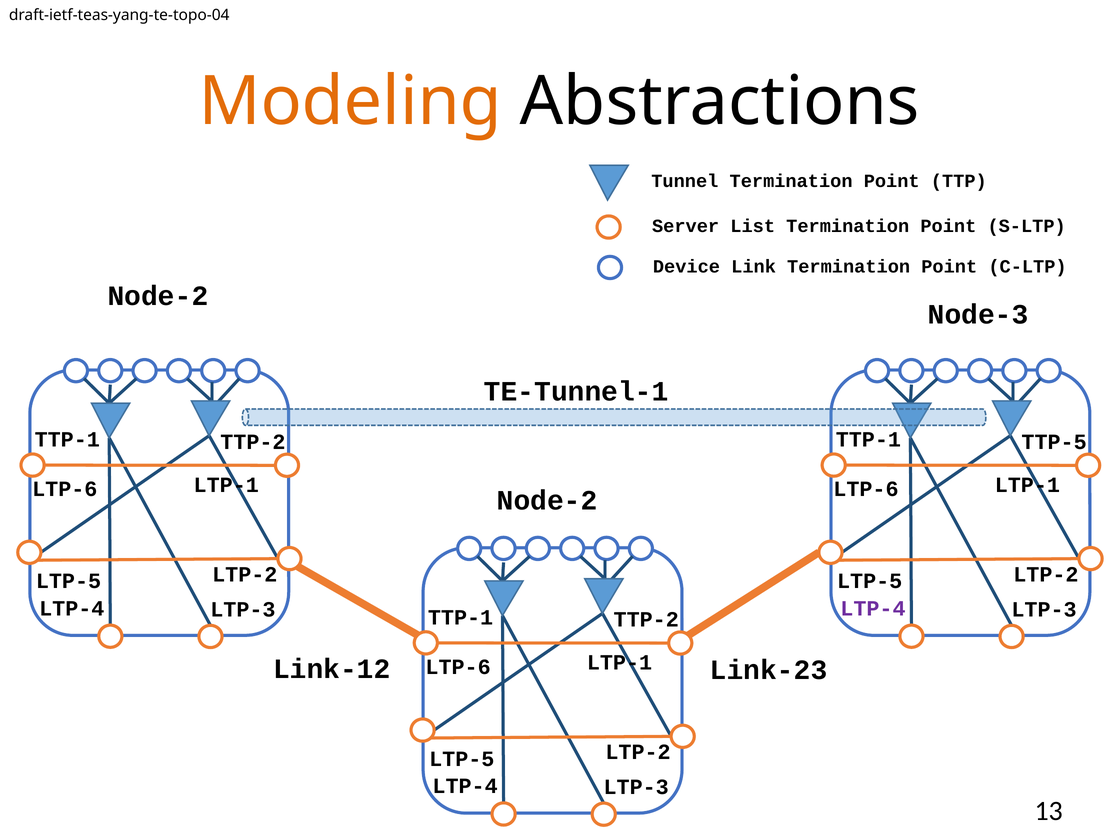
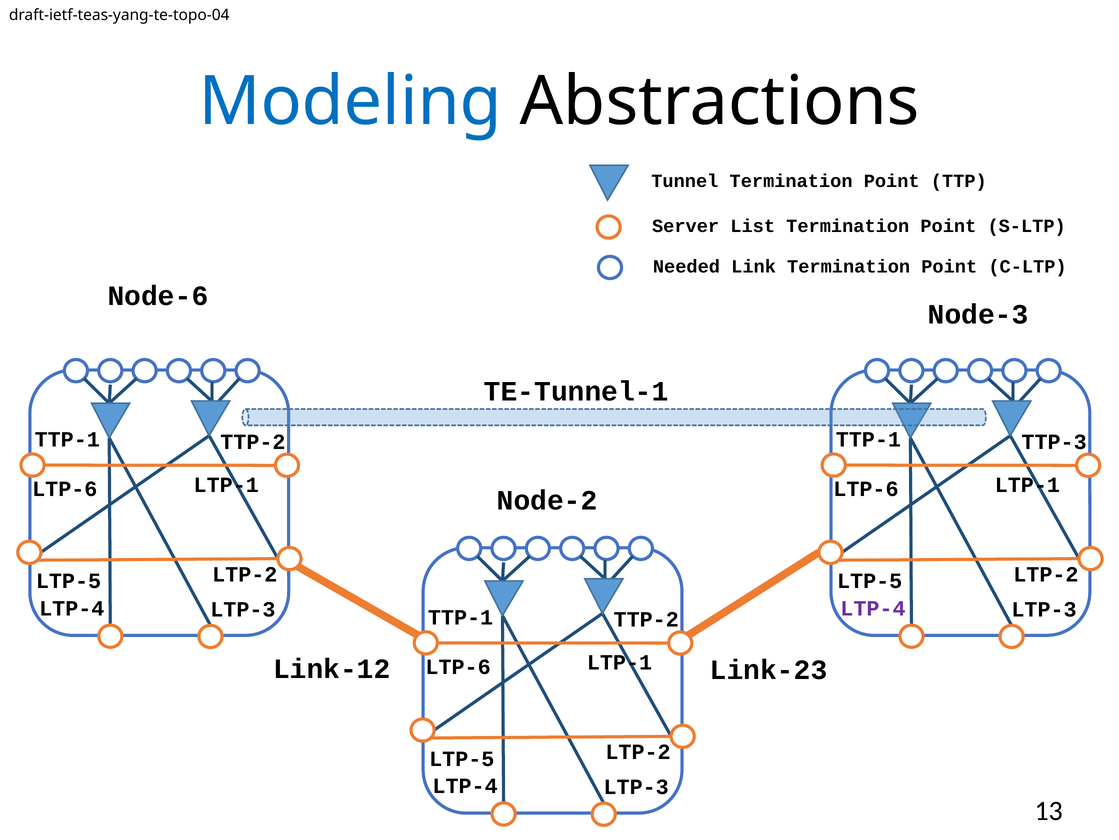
Modeling colour: orange -> blue (350, 101)
Device: Device -> Needed (686, 266)
Node-2: Node-2 -> Node-6 (158, 296)
TTP-5: TTP-5 -> TTP-3 (1054, 442)
